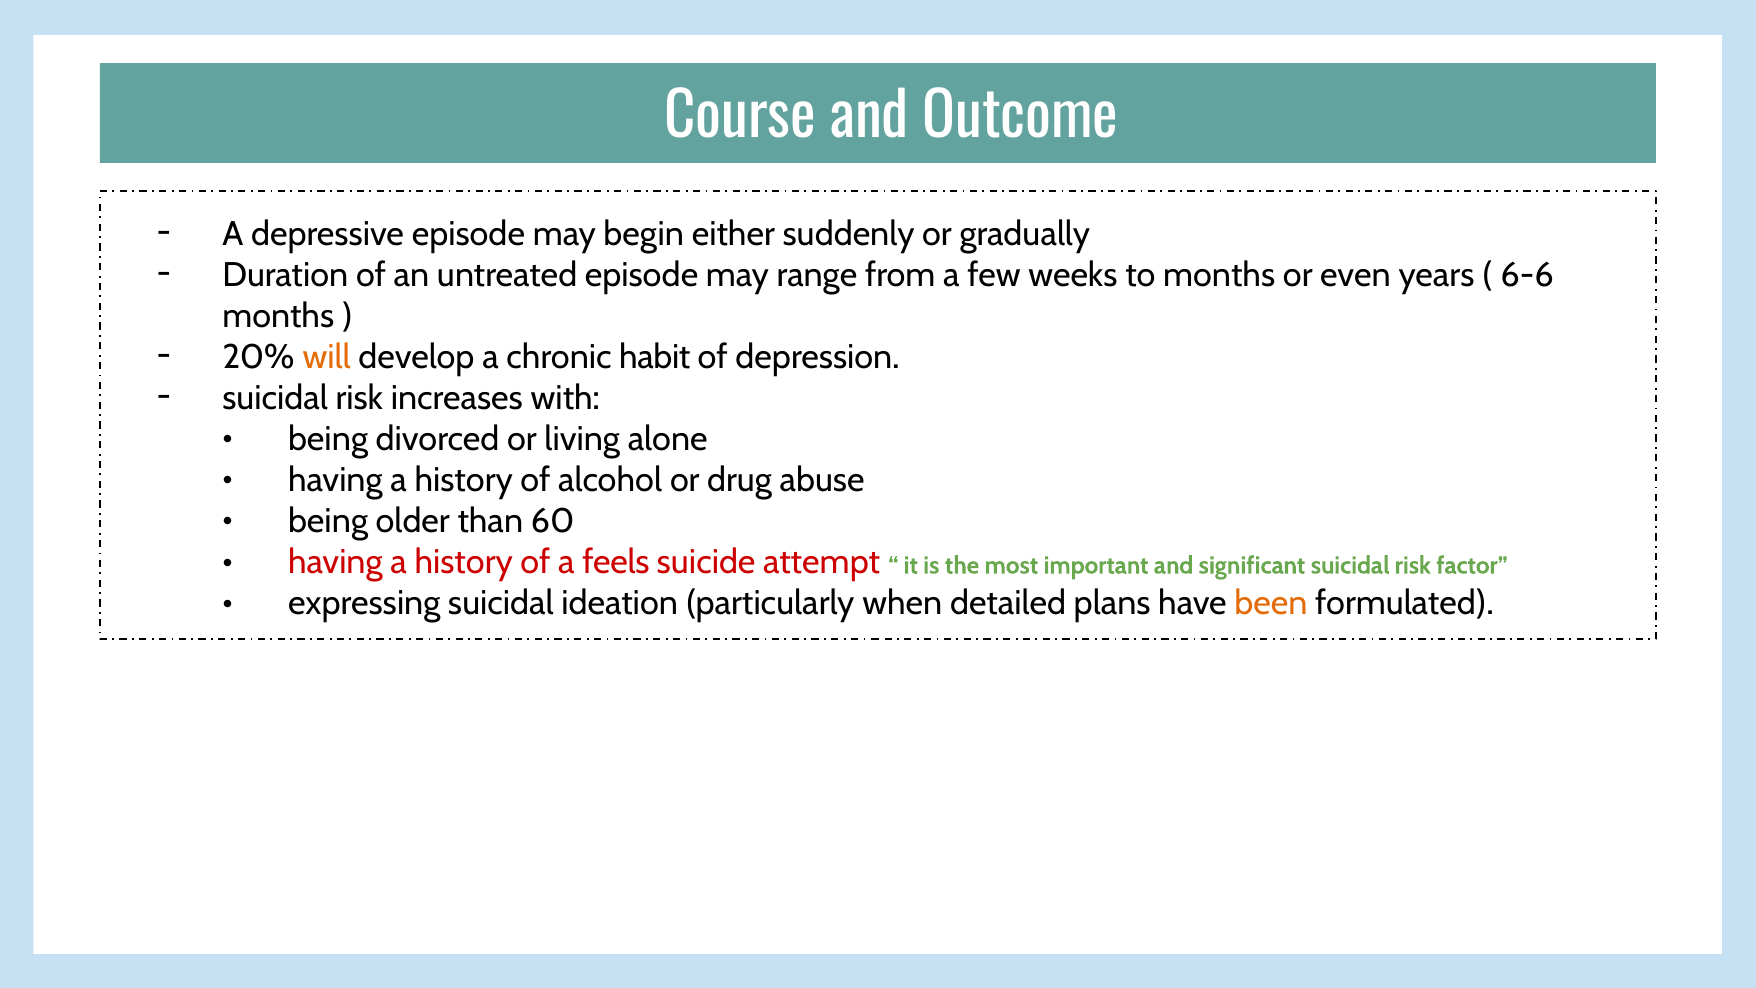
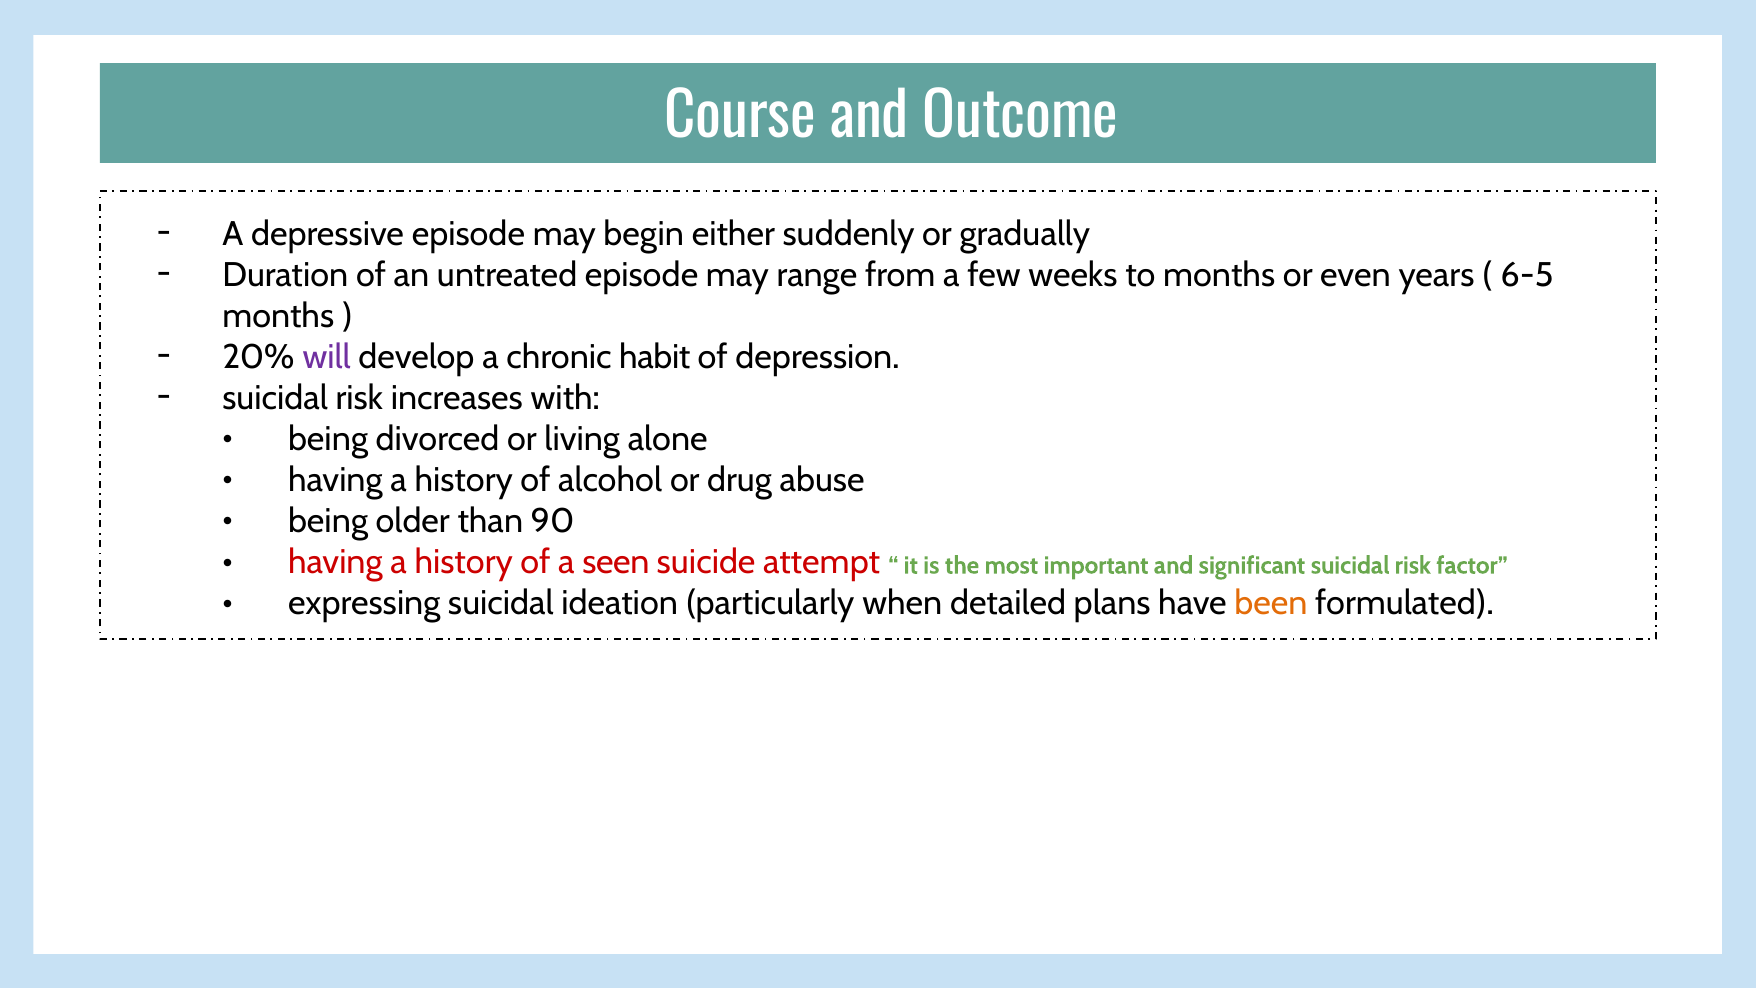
6-6: 6-6 -> 6-5 (1527, 275)
will colour: orange -> purple (327, 357)
60: 60 -> 90 (552, 521)
feels: feels -> seen (616, 562)
